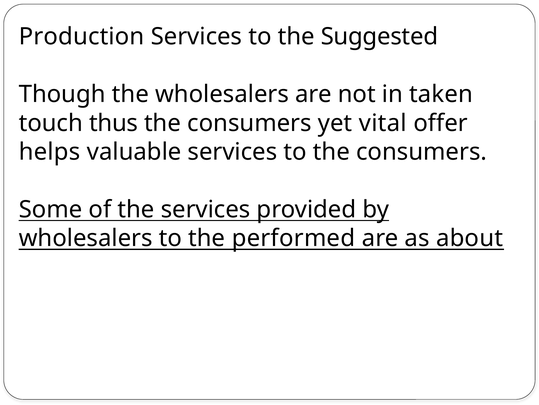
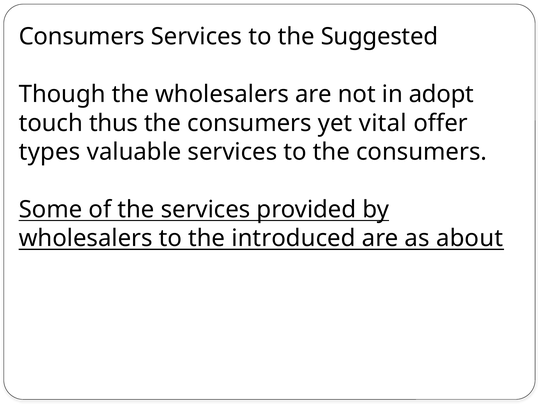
Production: Production -> Consumers (82, 37)
taken: taken -> adopt (441, 94)
helps: helps -> types (50, 152)
performed: performed -> introduced (294, 238)
